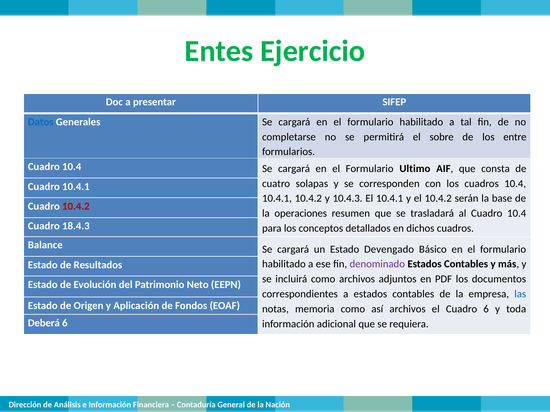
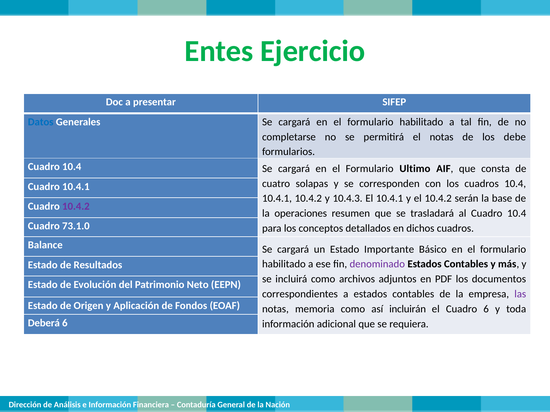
el sobre: sobre -> notas (442, 137)
entre: entre -> debe (515, 137)
10.4.2 colour: red -> purple (76, 207)
18.4.3: 18.4.3 -> 73.1.0 (76, 226)
Devengado: Devengado -> Importante (389, 249)
las colour: blue -> purple (520, 294)
así archivos: archivos -> incluirán (408, 309)
